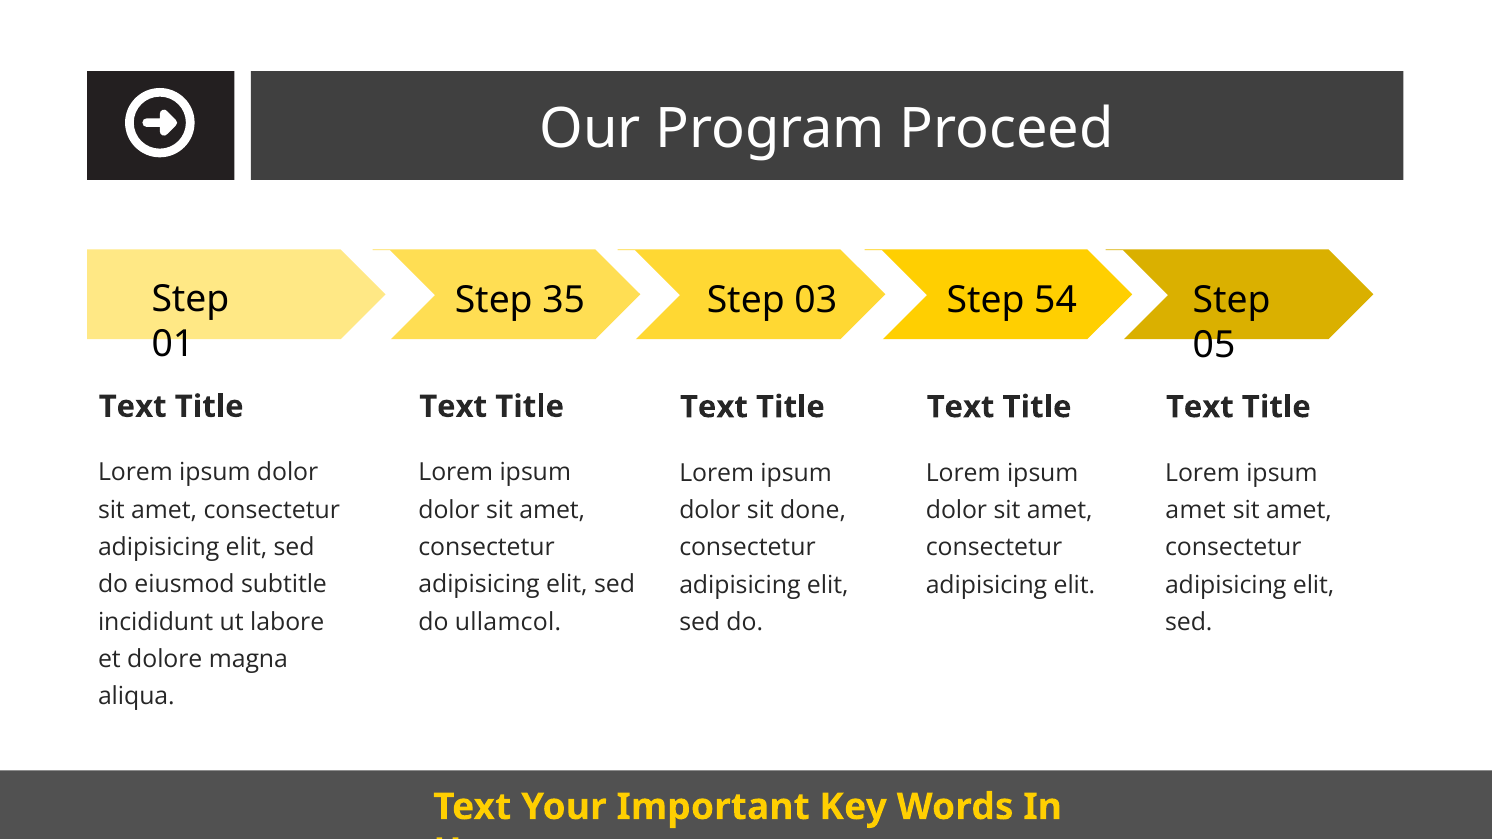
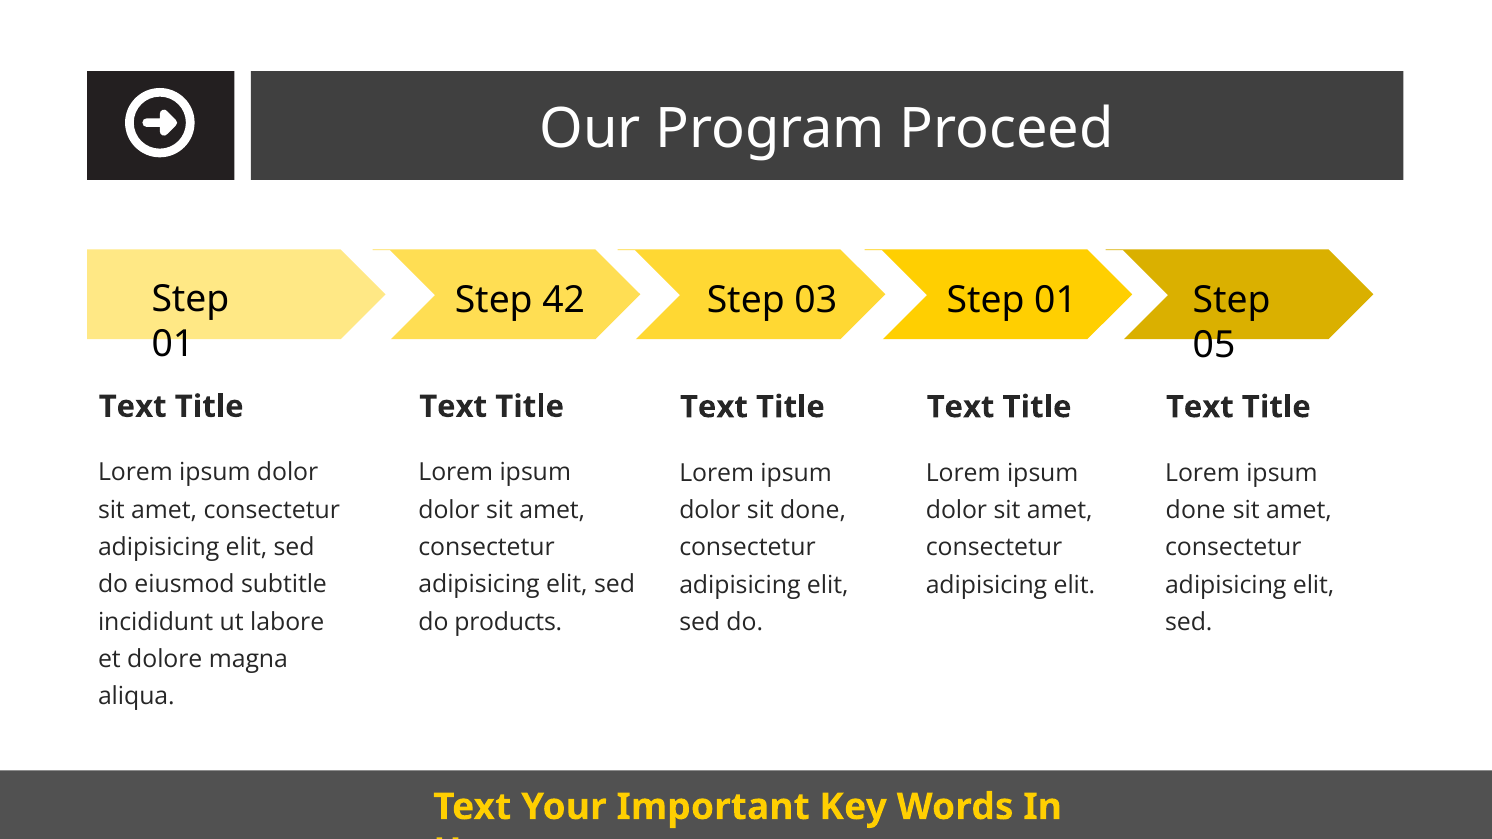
35: 35 -> 42 (564, 300)
03 Step 54: 54 -> 01 (1056, 300)
amet: amet -> done (1196, 511)
ullamcol: ullamcol -> products (508, 622)
